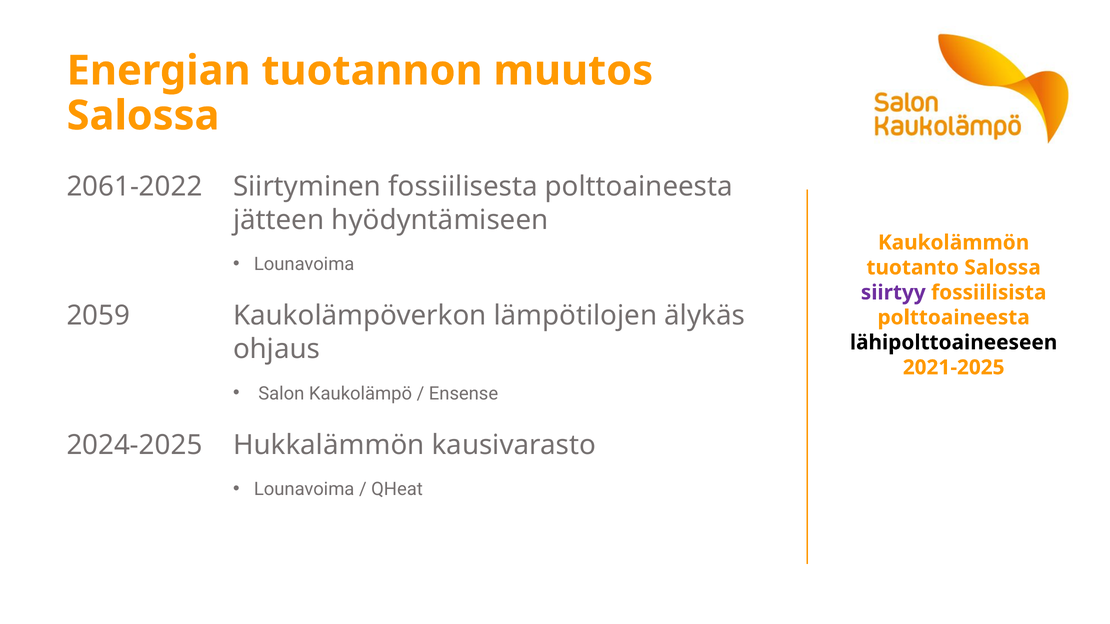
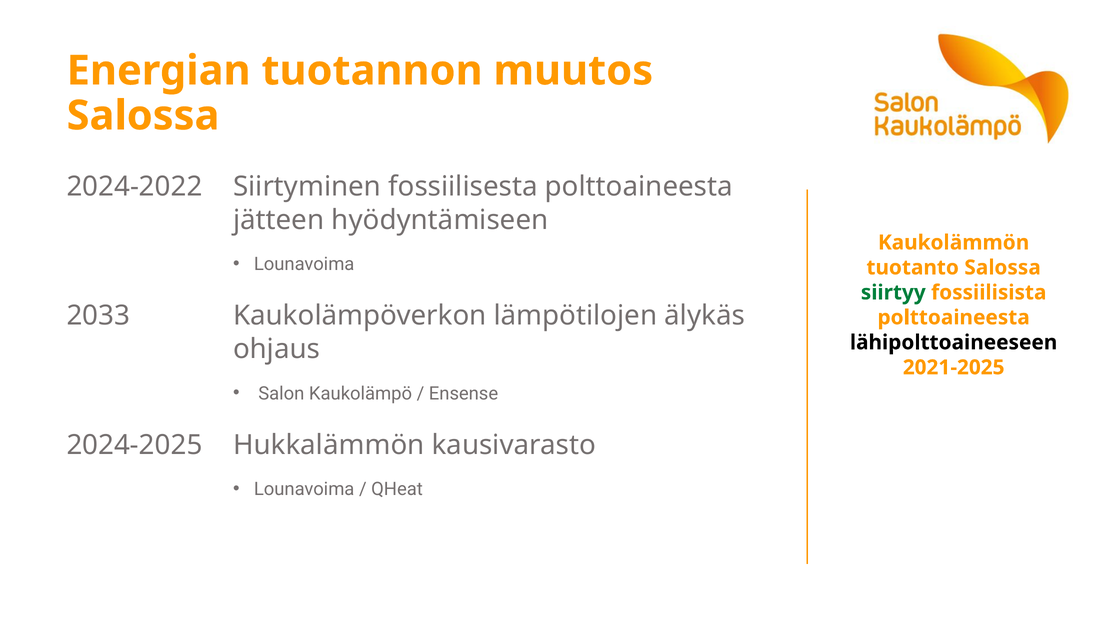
2061-2022: 2061-2022 -> 2024-2022 (135, 187)
siirtyy colour: purple -> green (893, 293)
2059: 2059 -> 2033 (98, 316)
